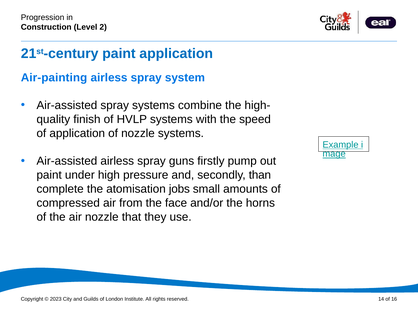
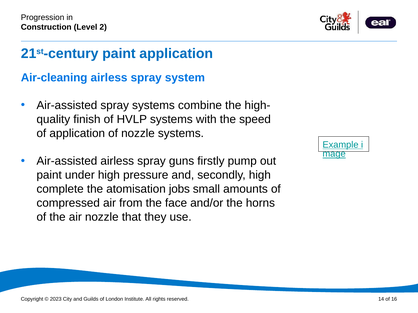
Air-painting: Air-painting -> Air-cleaning (54, 78)
secondly than: than -> high (260, 175)
